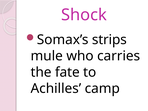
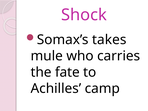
strips: strips -> takes (109, 40)
